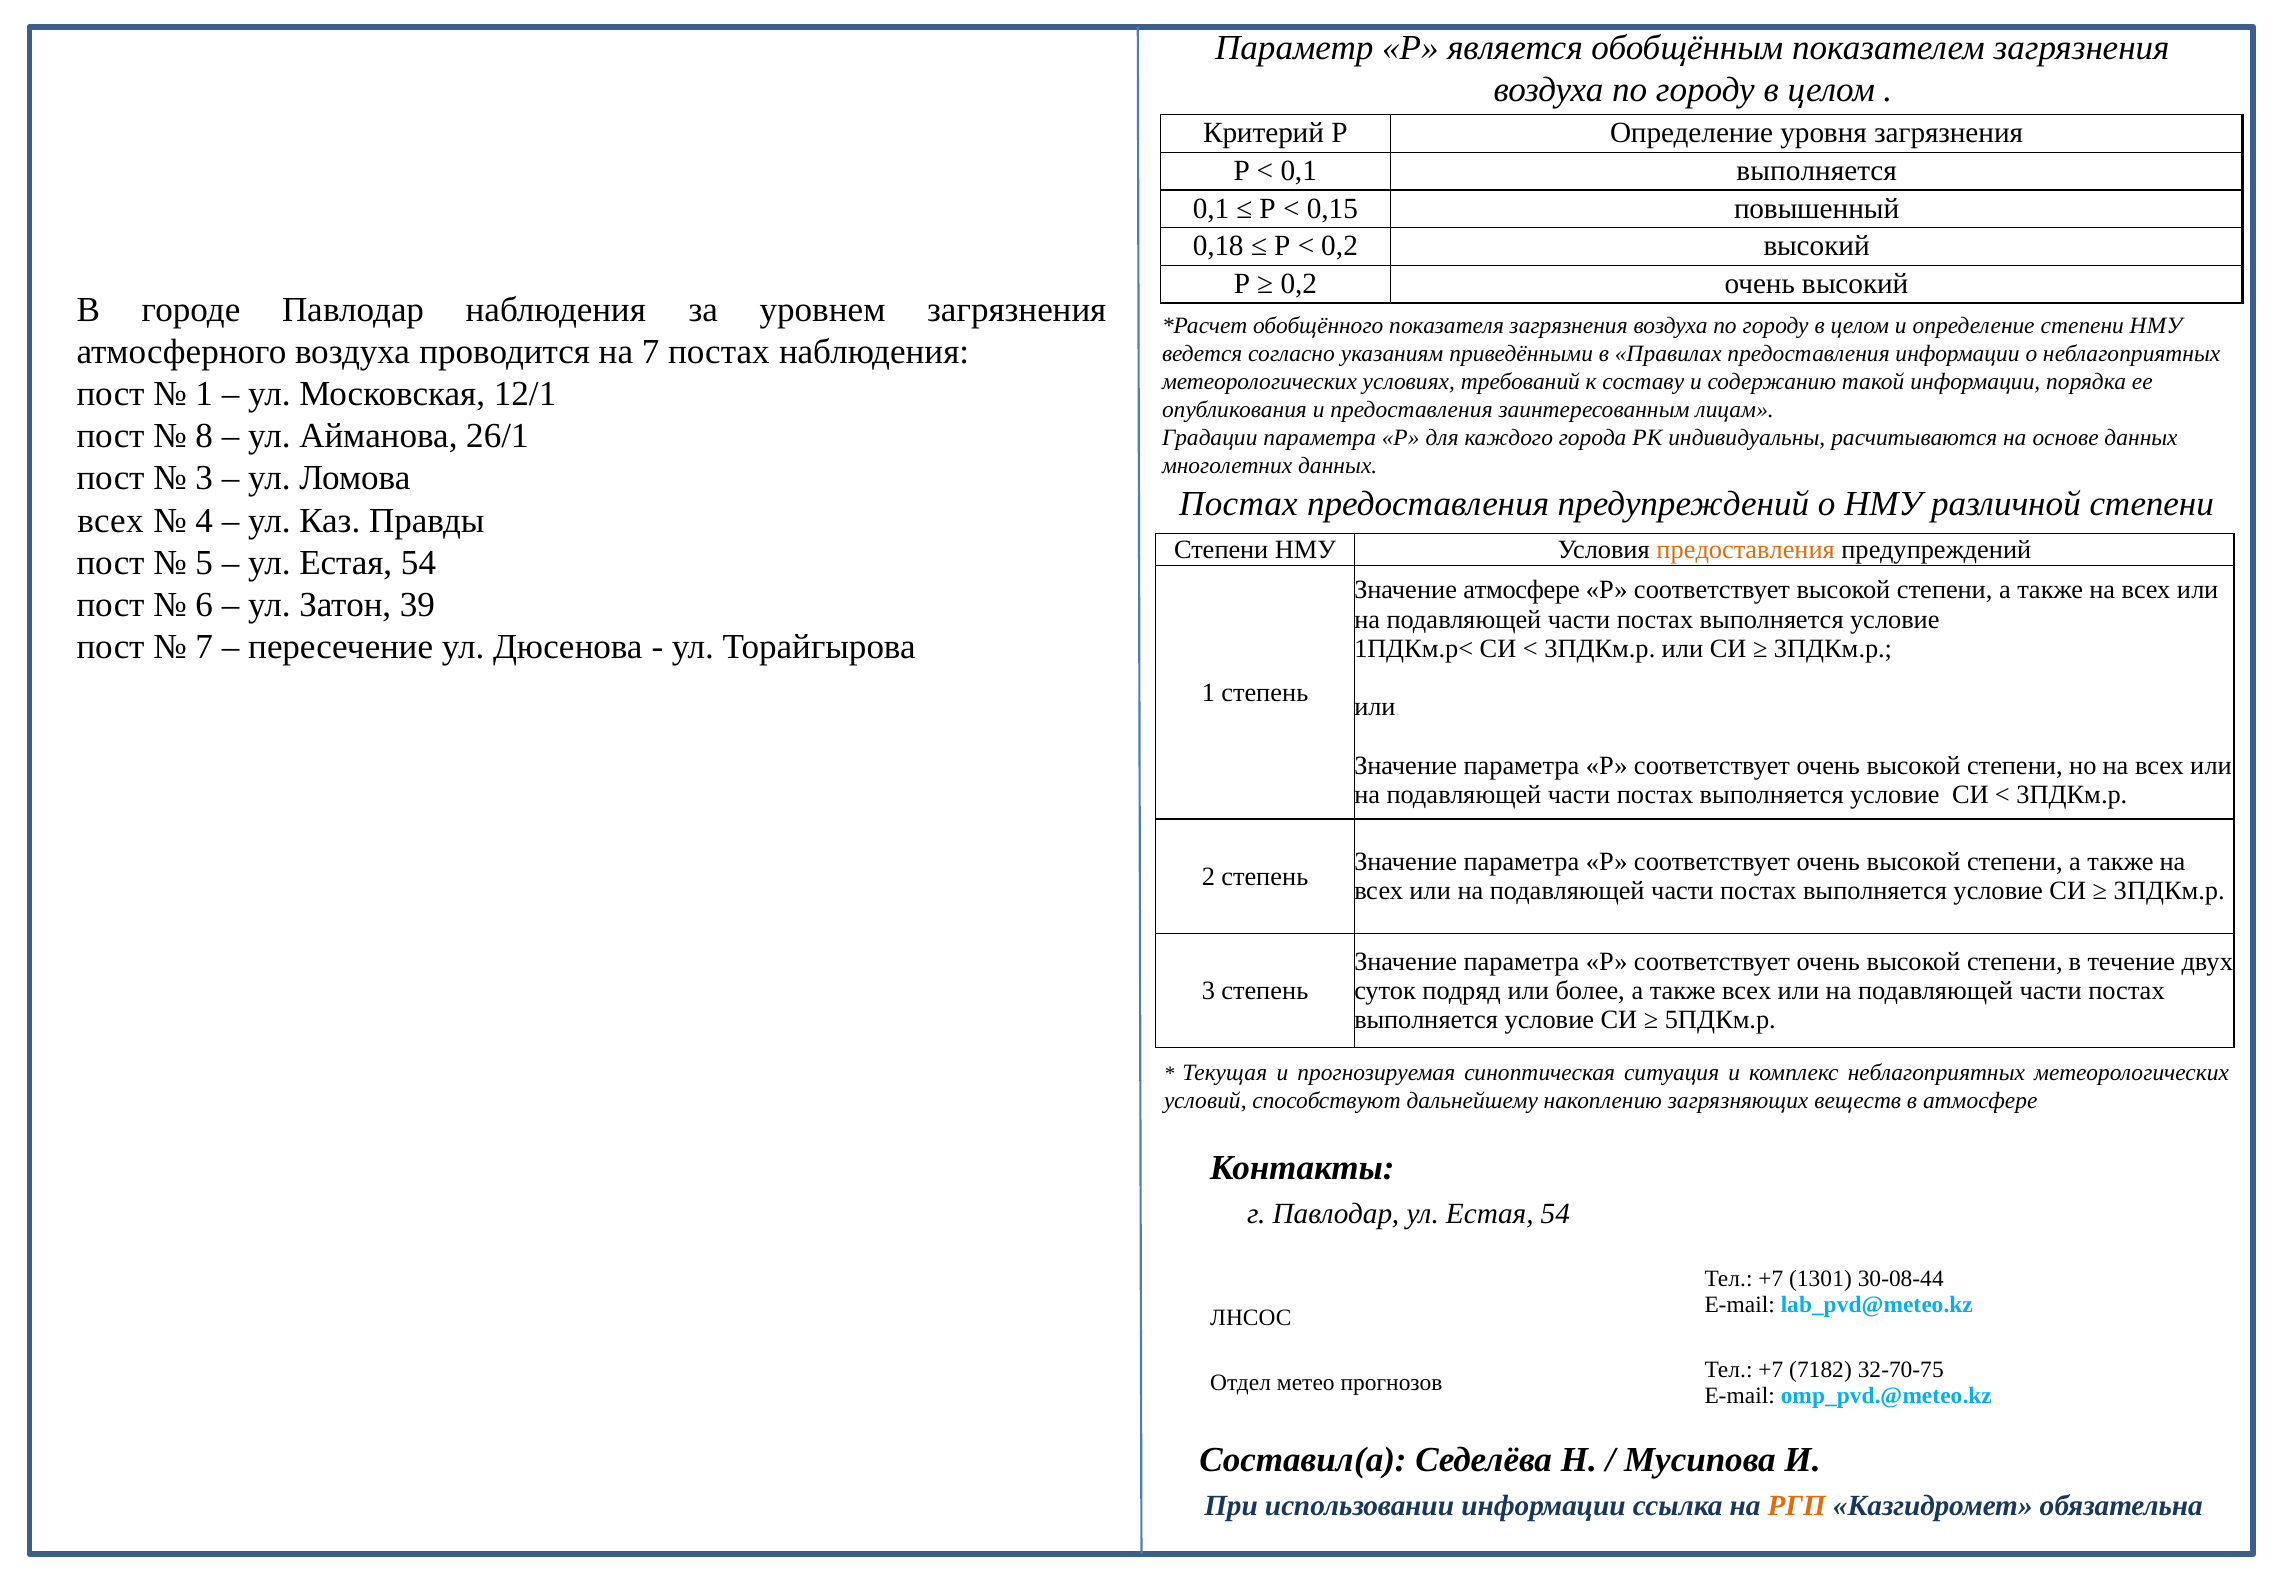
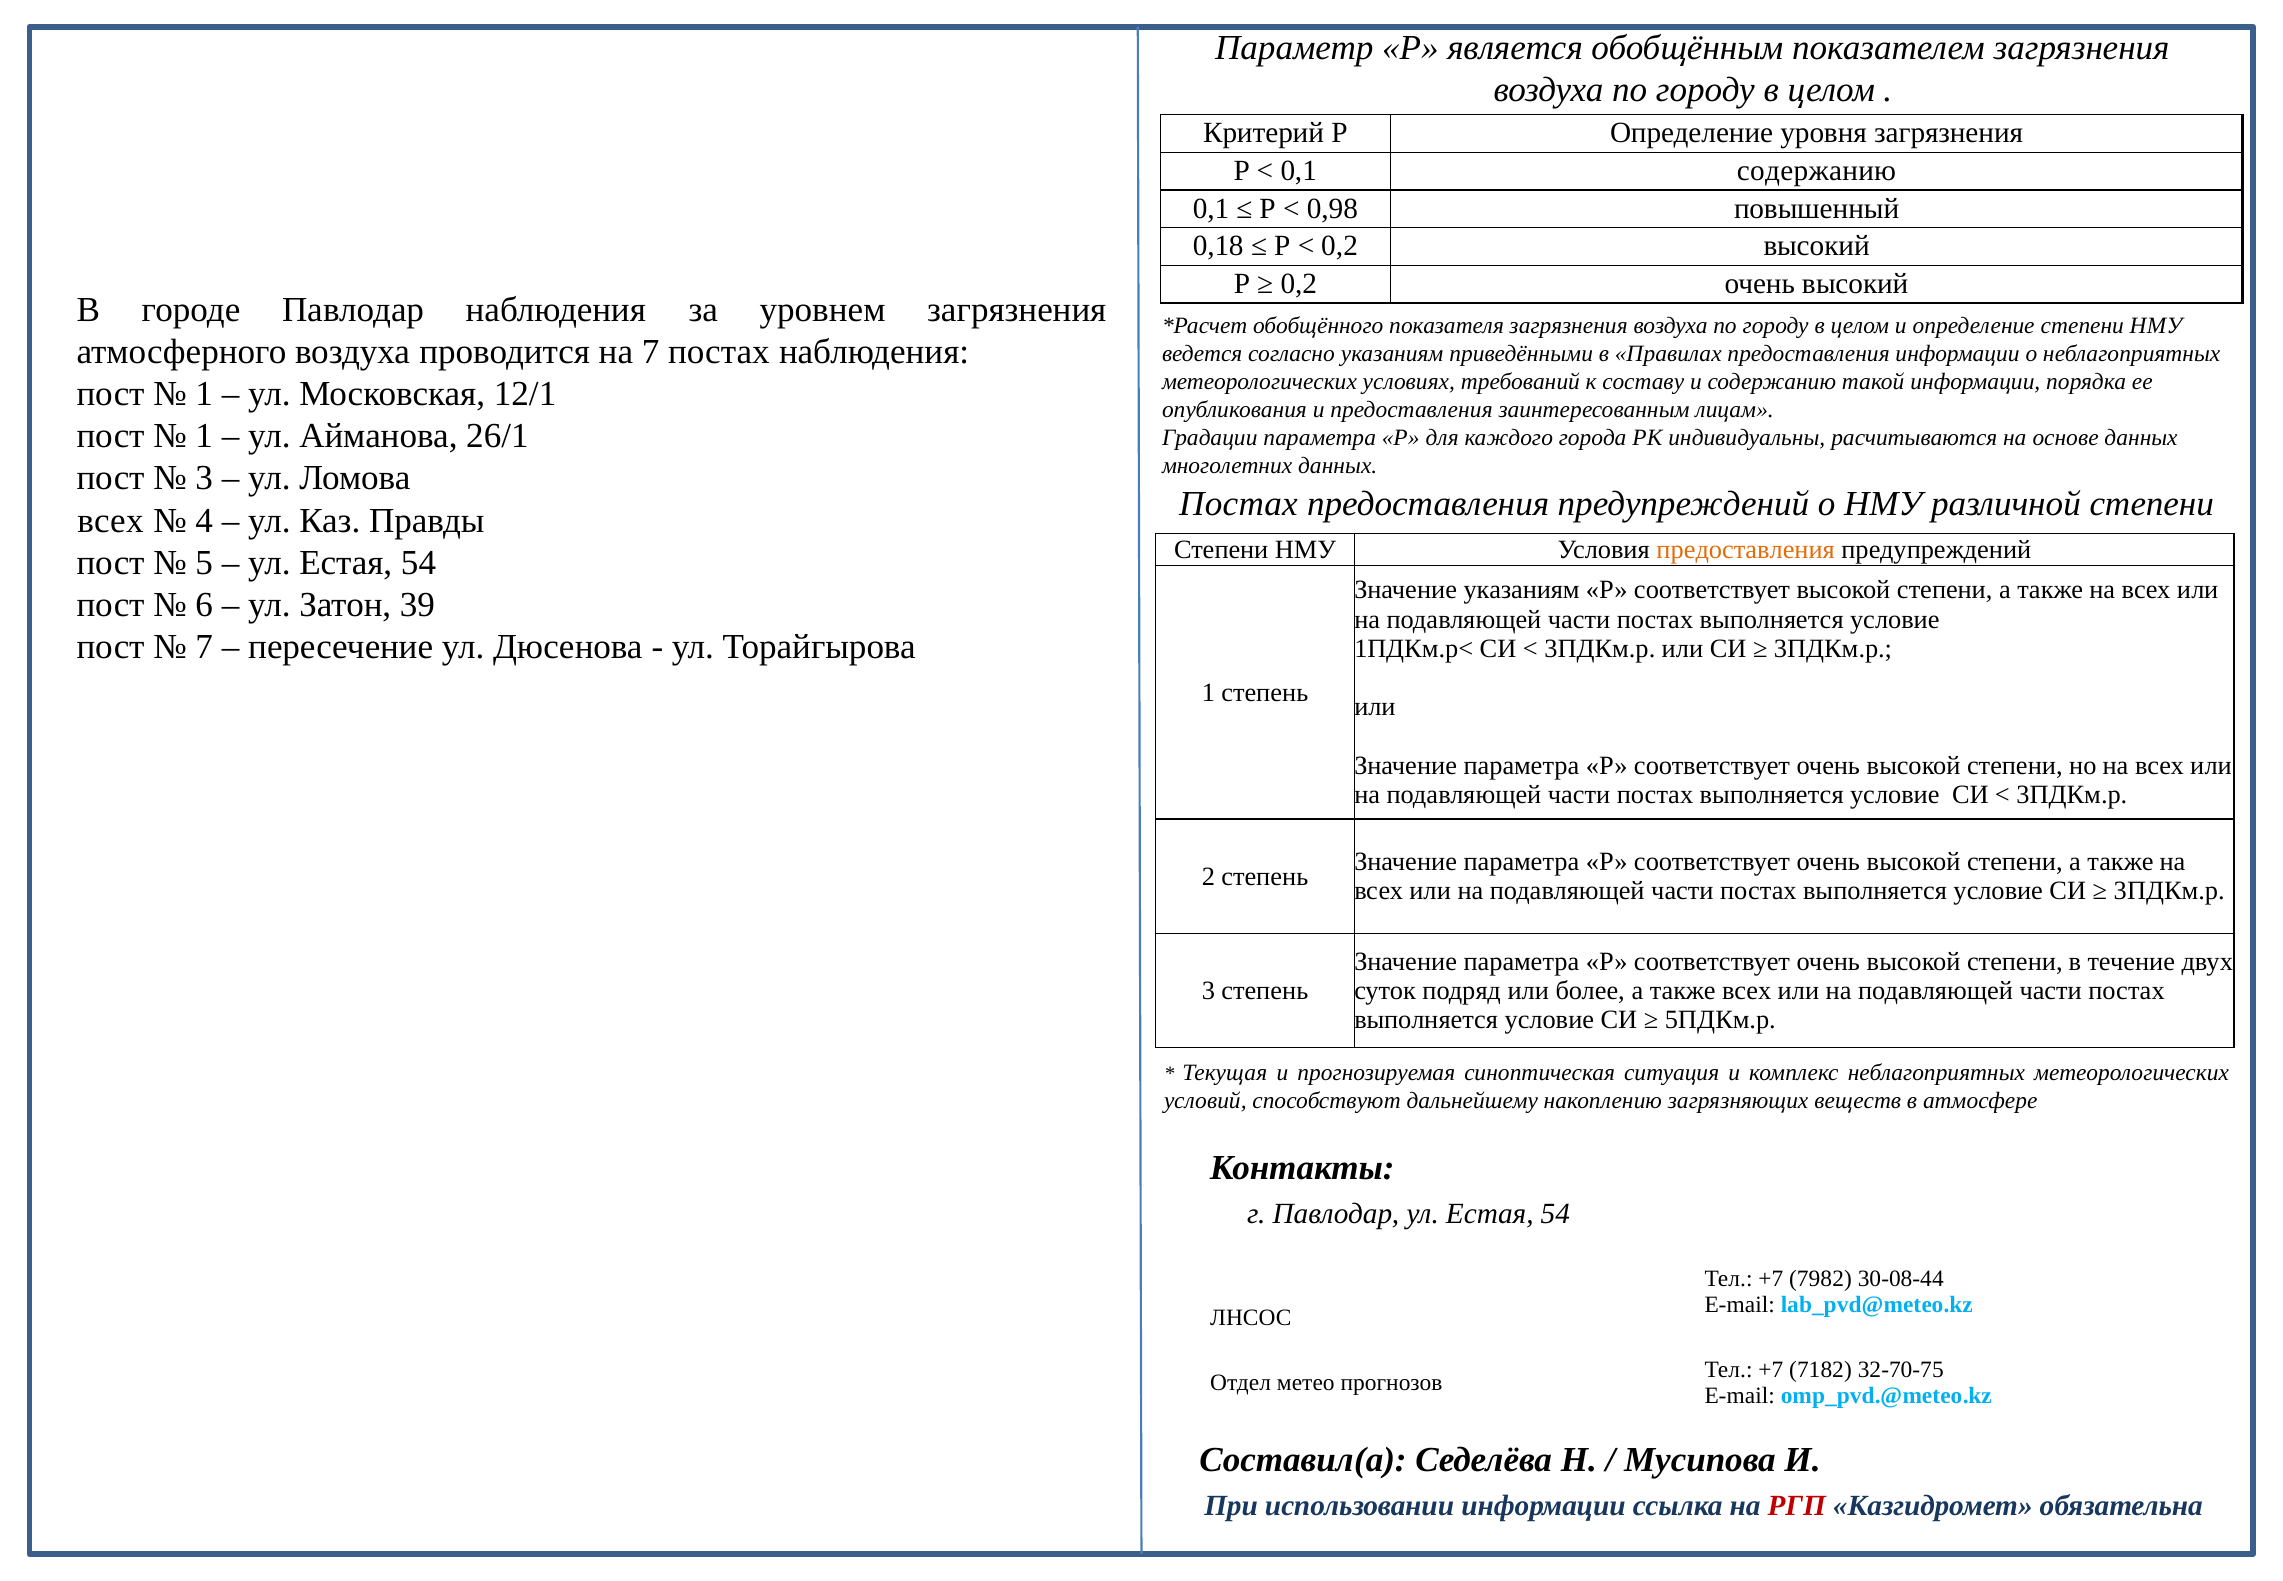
0,1 выполняется: выполняется -> содержанию (1817, 171)
0,15: 0,15 -> 0,98 (1332, 209)
8: 8 -> 1 (204, 436)
Значение атмосфере: атмосфере -> указаниям (1522, 590)
1301: 1301 -> 7982 (1820, 1278)
РГП colour: orange -> red (1797, 1505)
